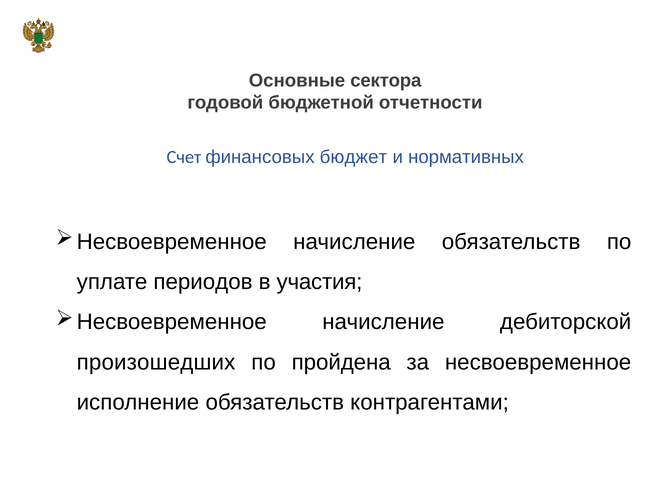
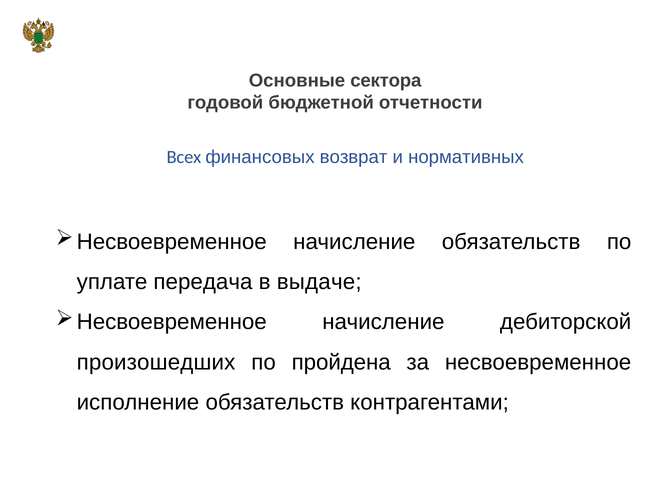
Счет: Счет -> Всех (184, 157)
бюджет: бюджет -> возврат (354, 157)
периодов: периодов -> передача (203, 282)
участия: участия -> выдаче (319, 282)
